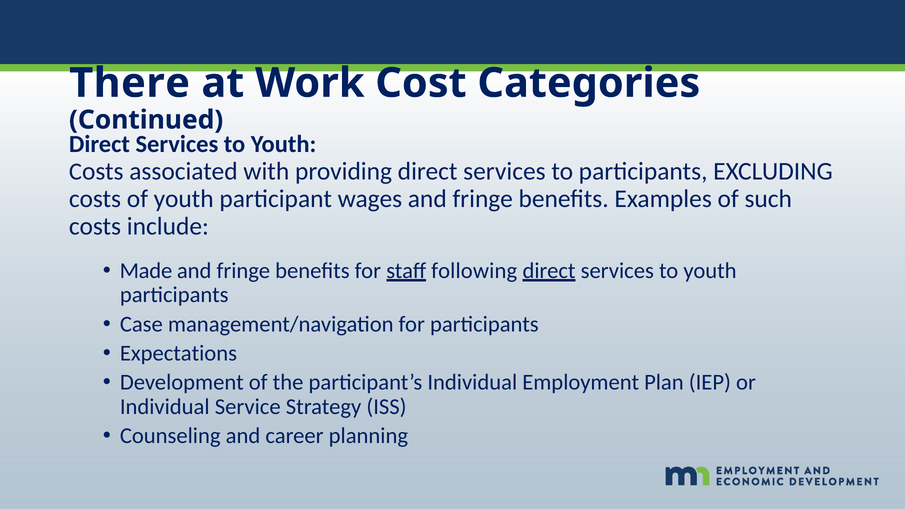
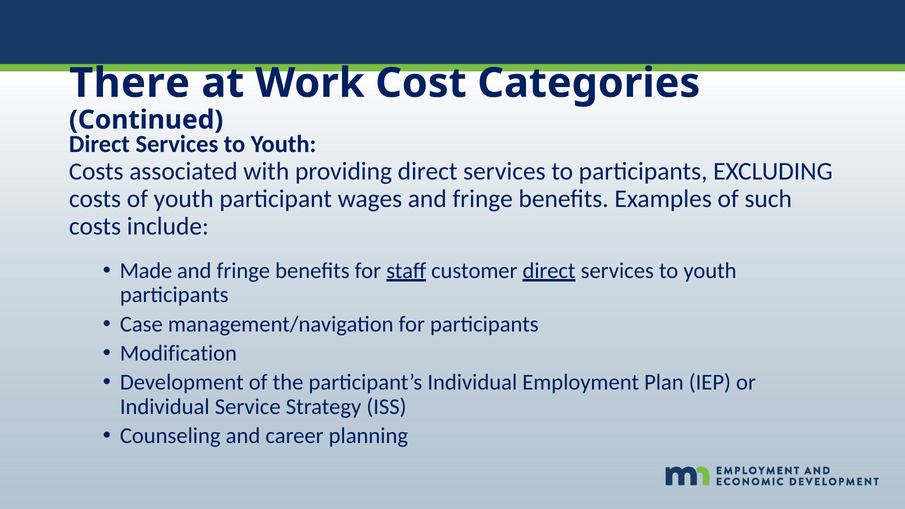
following: following -> customer (474, 271)
Expectations: Expectations -> Modification (178, 353)
